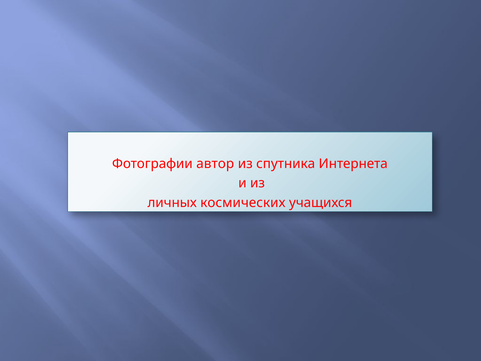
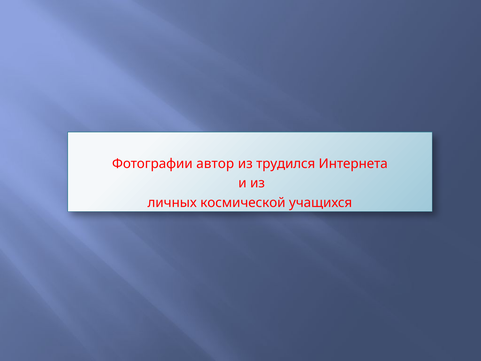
спутника: спутника -> трудился (286, 164)
космических: космических -> космической (243, 203)
